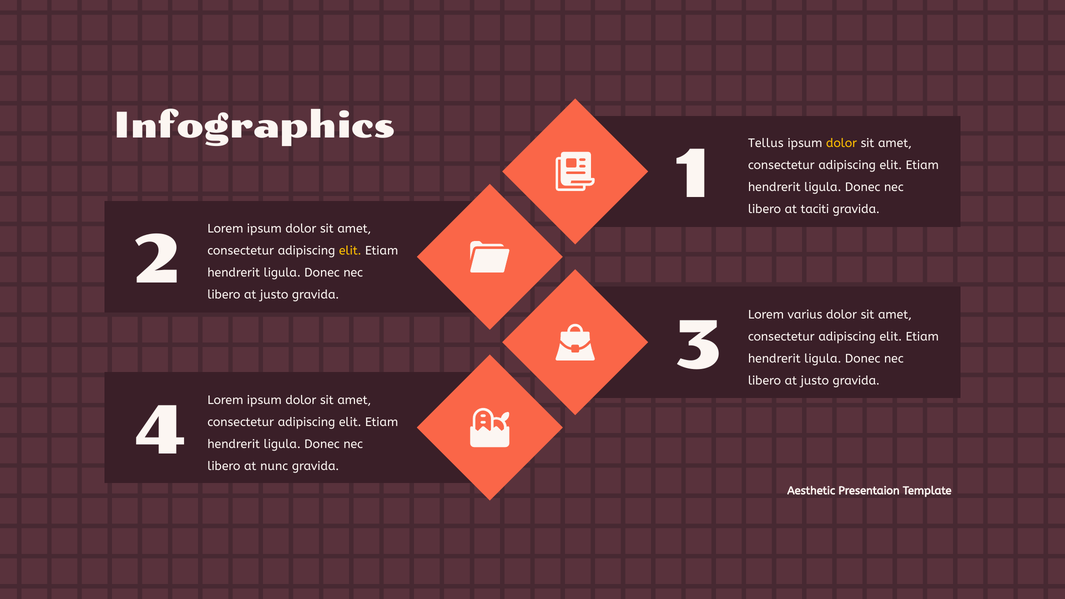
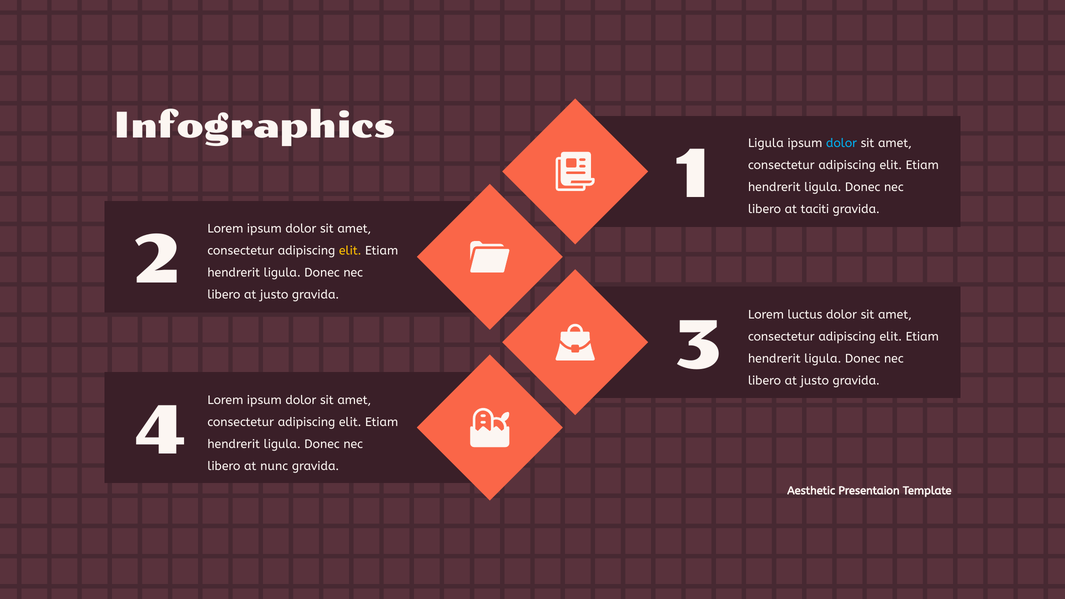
Tellus: Tellus -> Ligula (766, 143)
dolor colour: yellow -> light blue (842, 143)
varius: varius -> luctus (805, 315)
